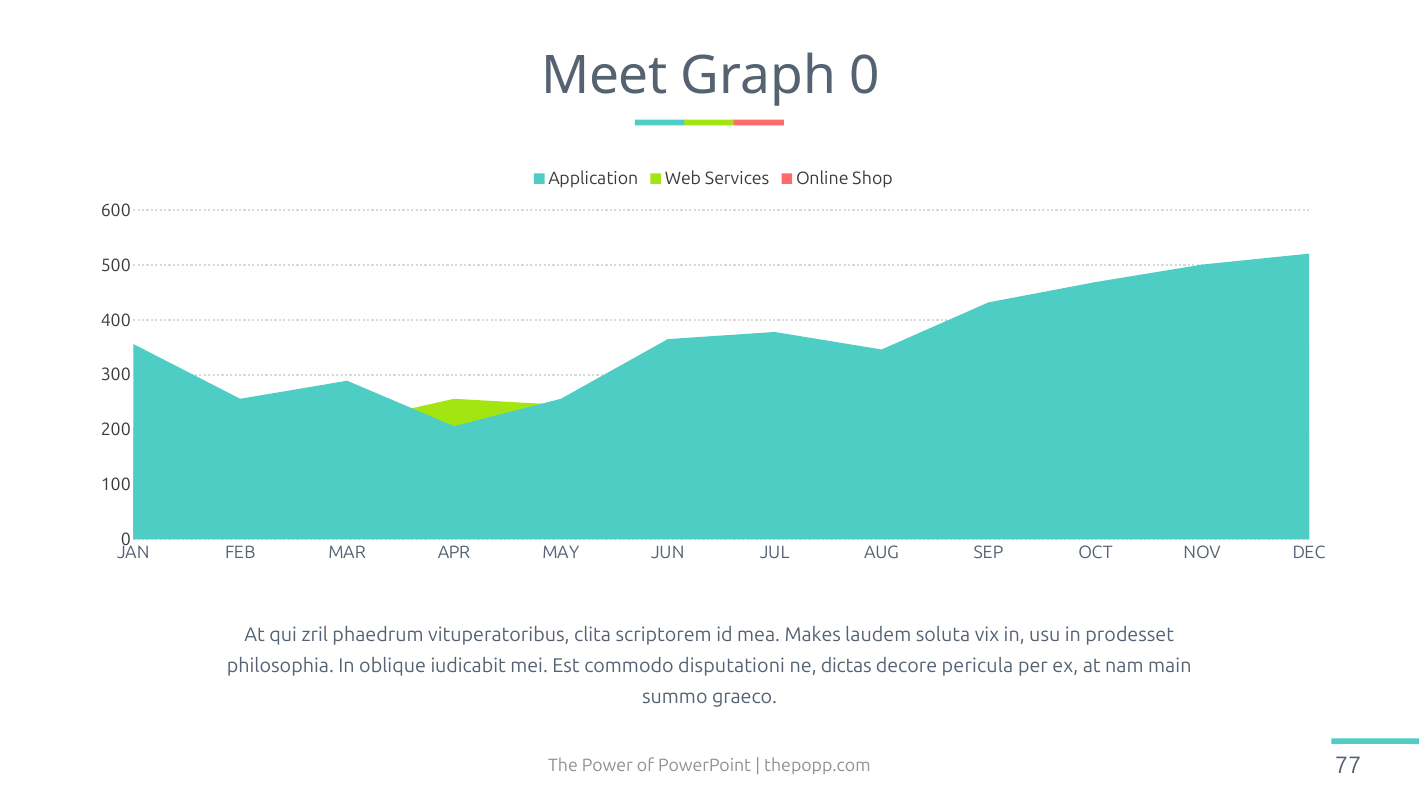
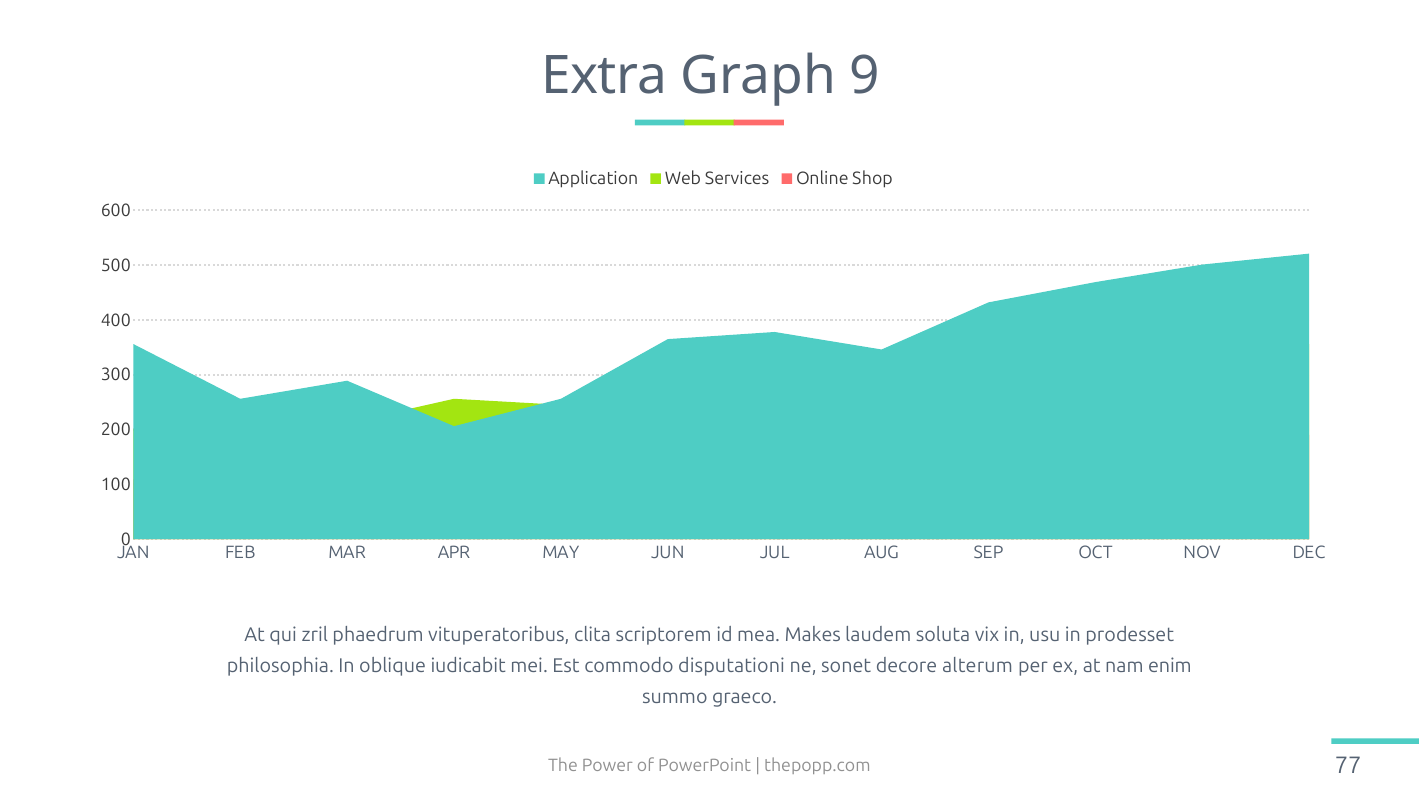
Meet: Meet -> Extra (604, 76)
Graph 0: 0 -> 9 (865, 76)
dictas: dictas -> sonet (846, 666)
pericula: pericula -> alterum (978, 666)
main: main -> enim (1170, 666)
